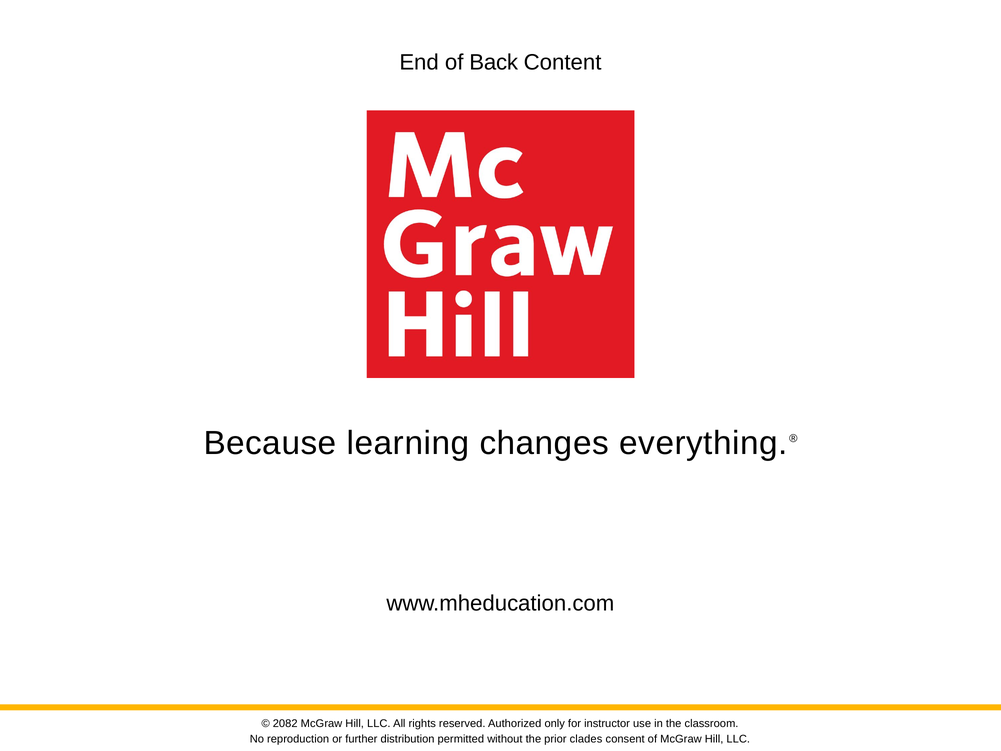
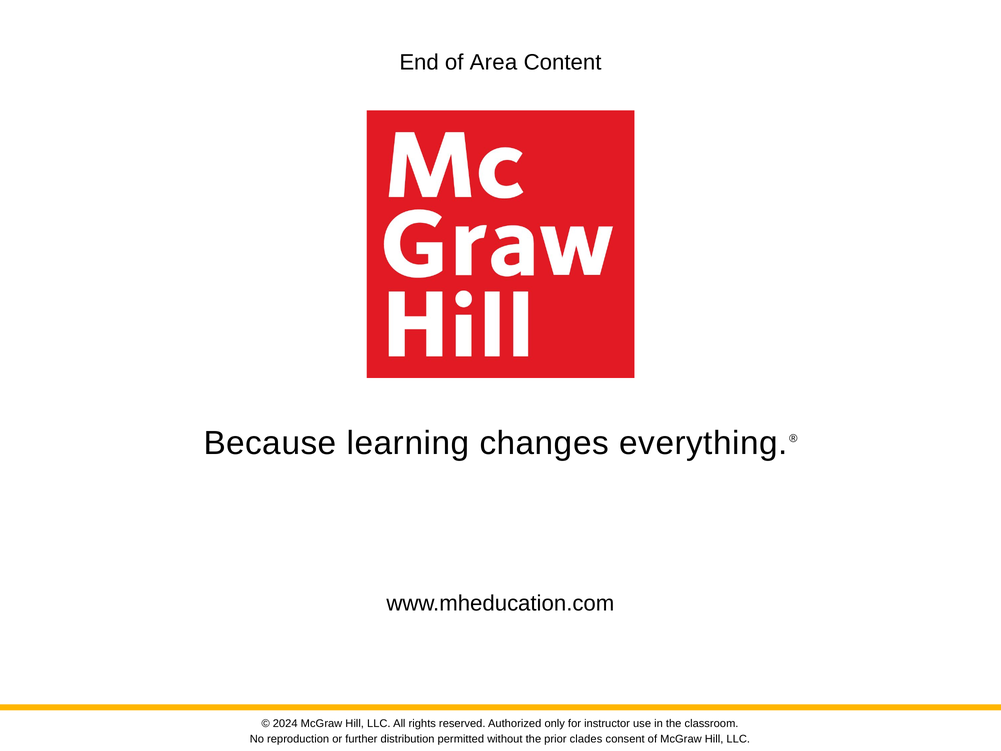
Back: Back -> Area (493, 63)
2082: 2082 -> 2024 (285, 723)
